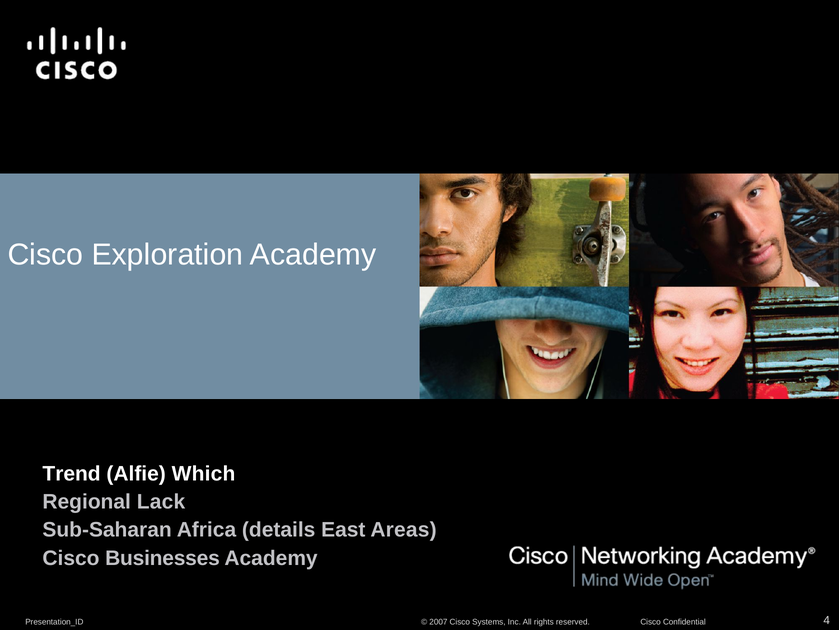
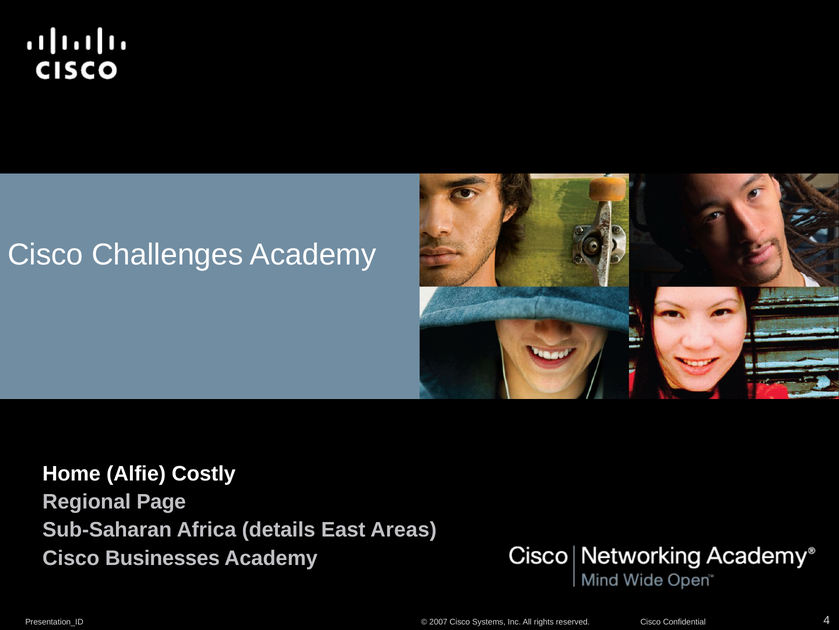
Exploration: Exploration -> Challenges (167, 254)
Trend: Trend -> Home (72, 473)
Which: Which -> Costly (204, 473)
Lack: Lack -> Page (161, 501)
